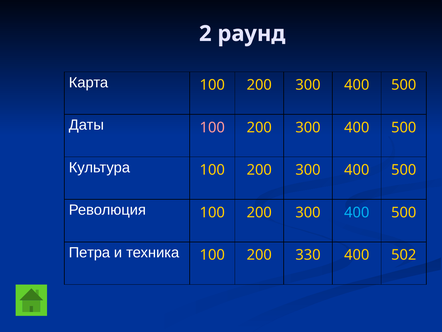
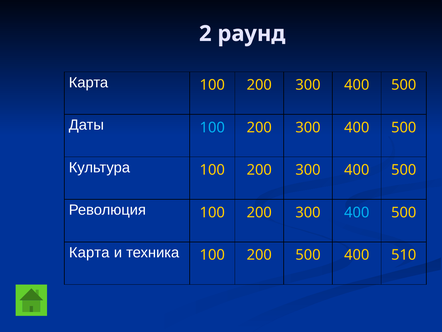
100 colour: pink -> light blue (212, 127)
Петра: Петра -> Карта (89, 252)
200 330: 330 -> 500 (308, 255)
502: 502 -> 510 (404, 255)
